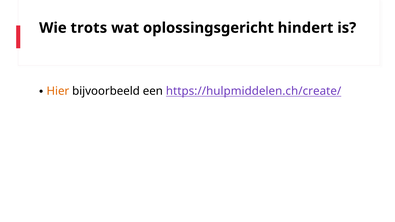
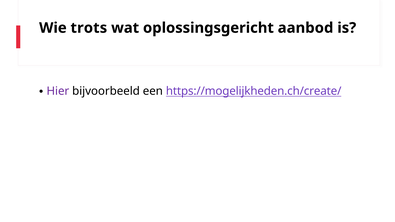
hindert: hindert -> aanbod (306, 28)
Hier colour: orange -> purple (58, 91)
https://hulpmiddelen.ch/create/: https://hulpmiddelen.ch/create/ -> https://mogelijkheden.ch/create/ (254, 91)
